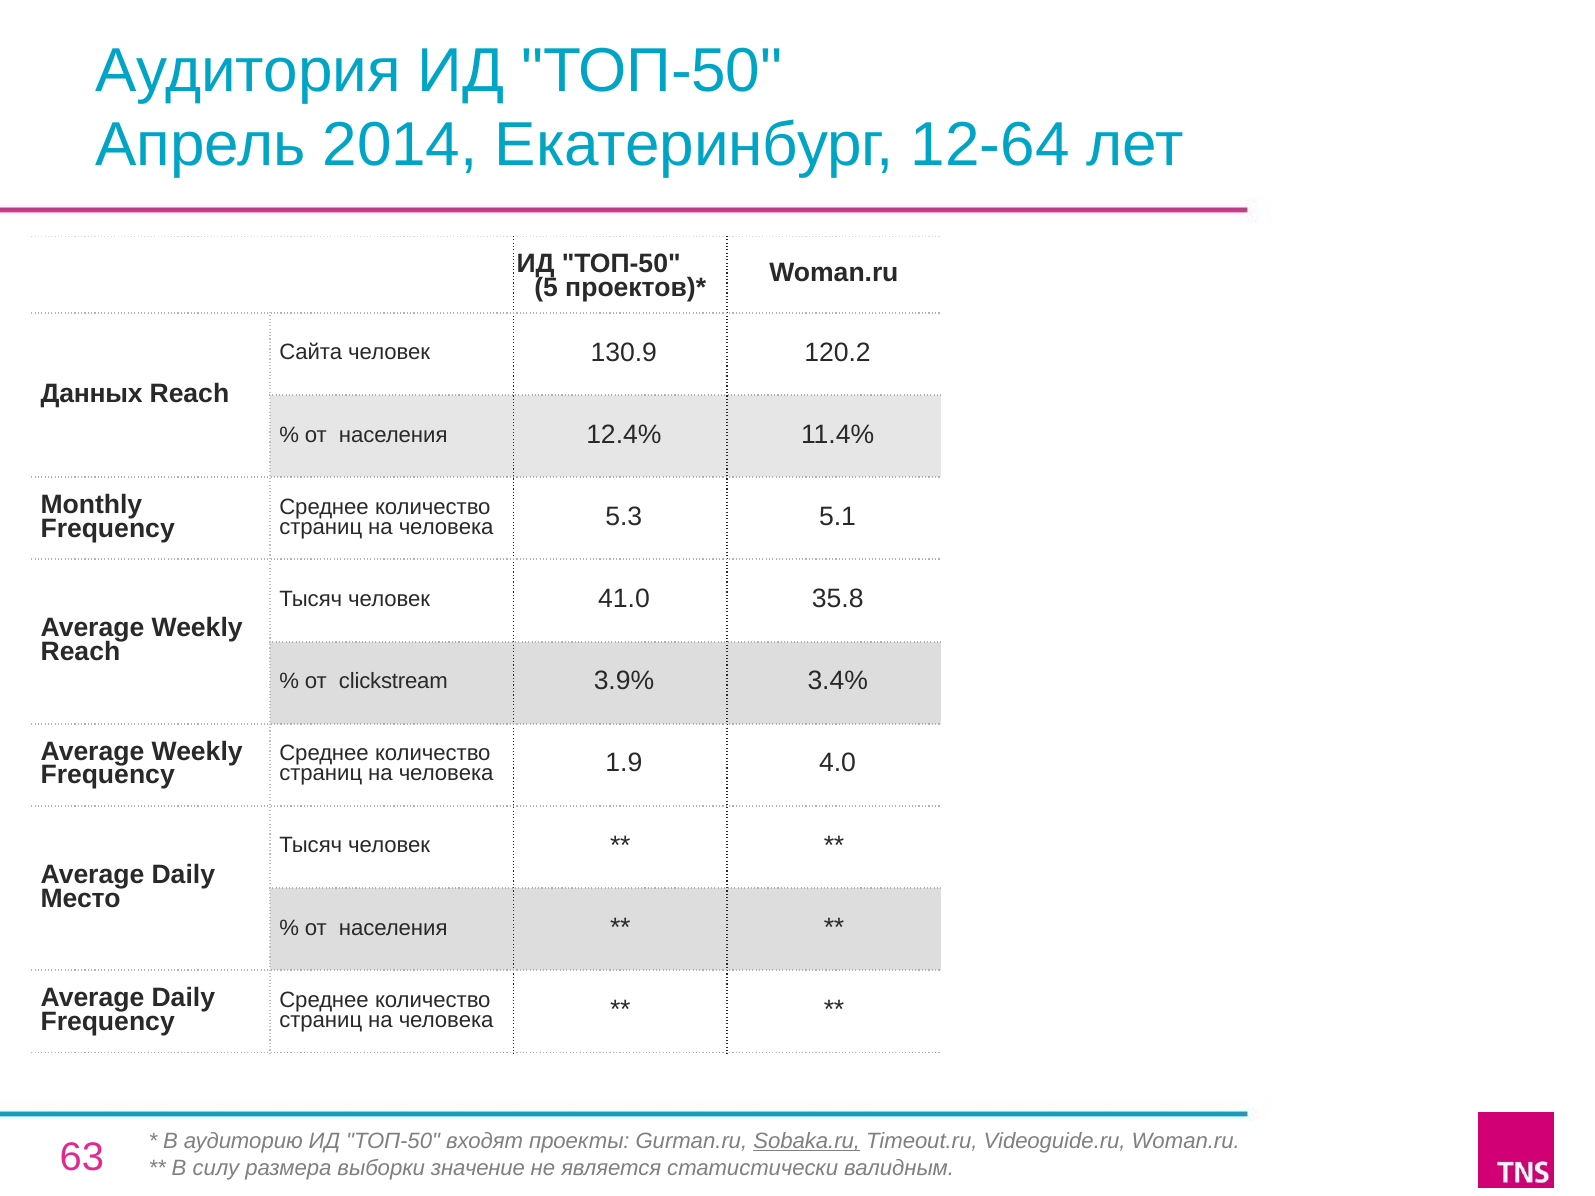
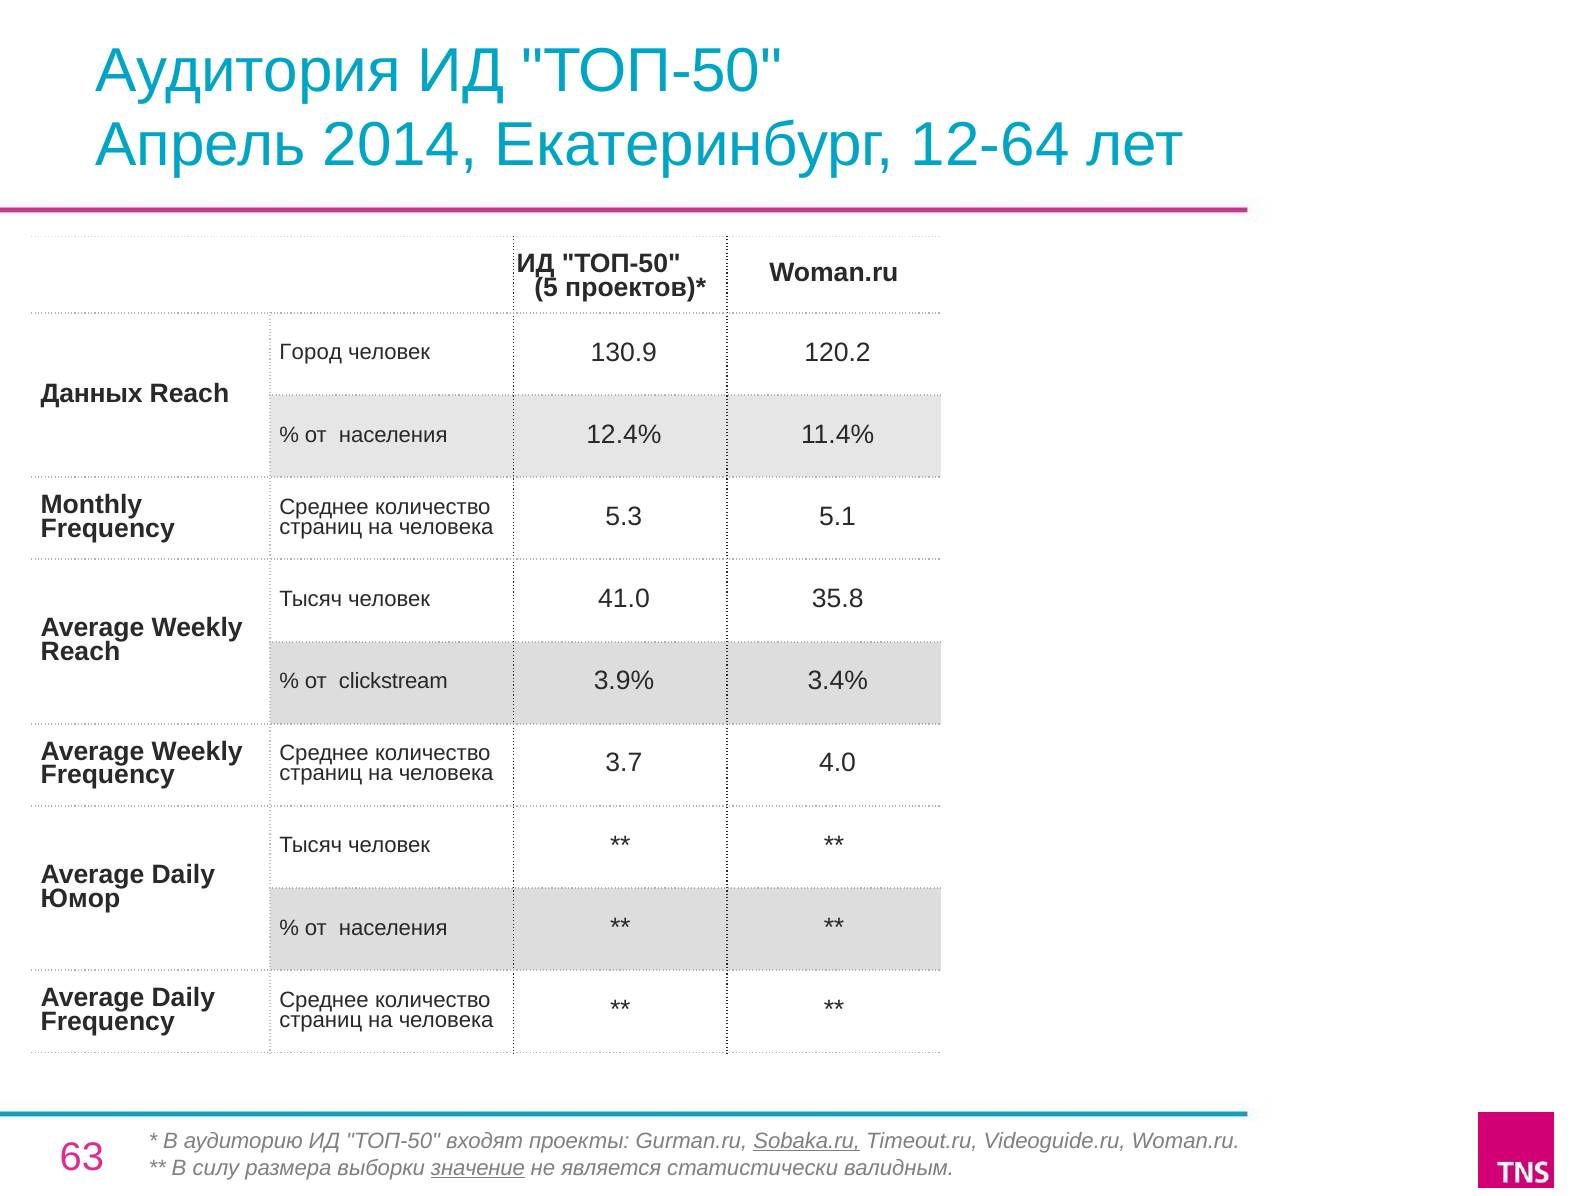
Сайта: Сайта -> Город (311, 353)
1.9: 1.9 -> 3.7 (624, 763)
Место: Место -> Юмор (80, 899)
значение underline: none -> present (478, 1168)
